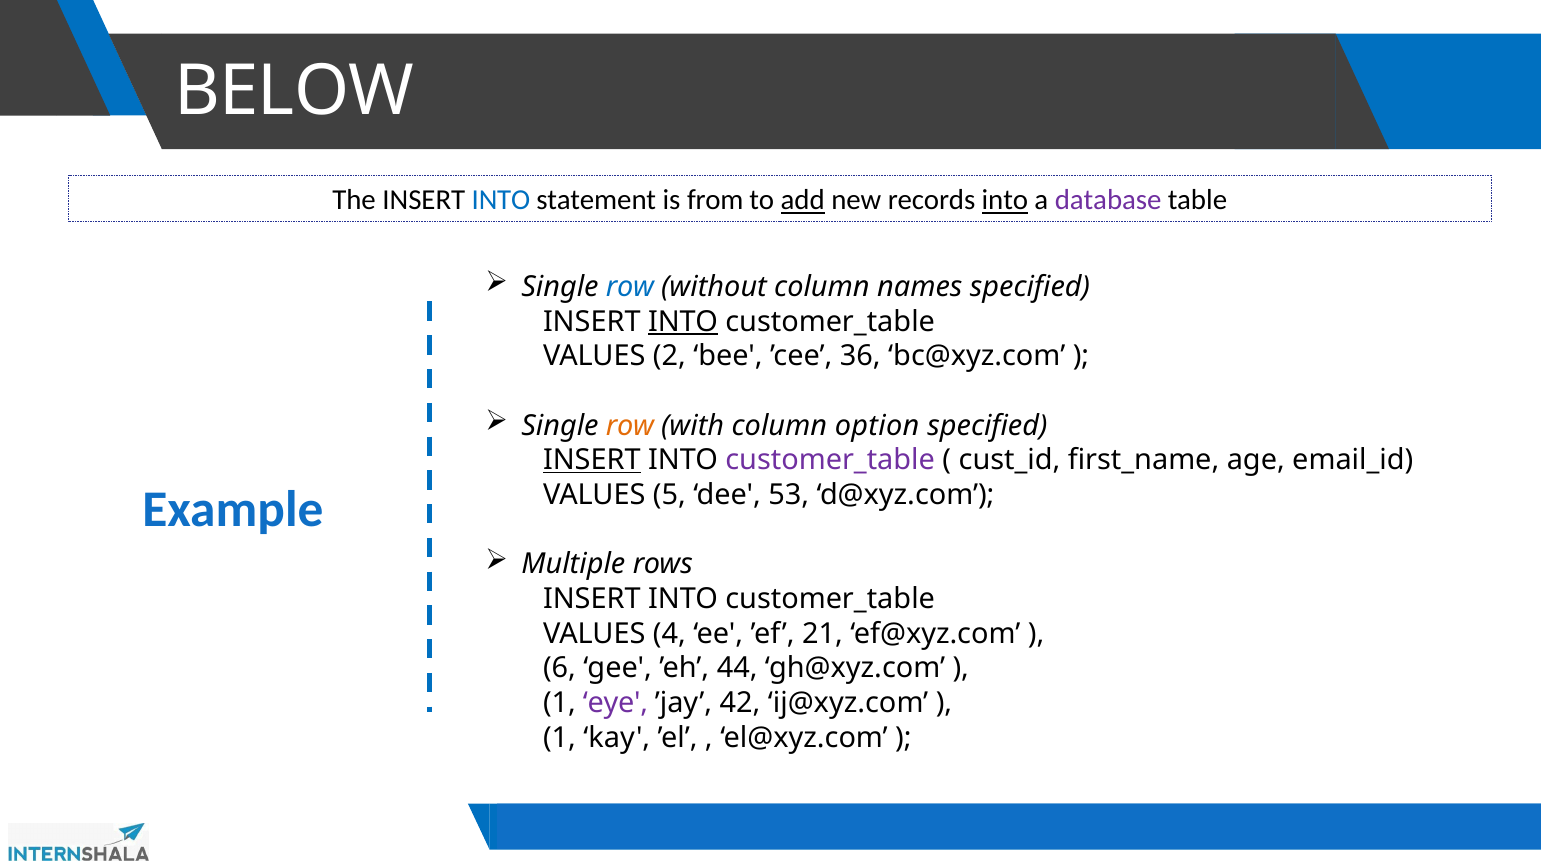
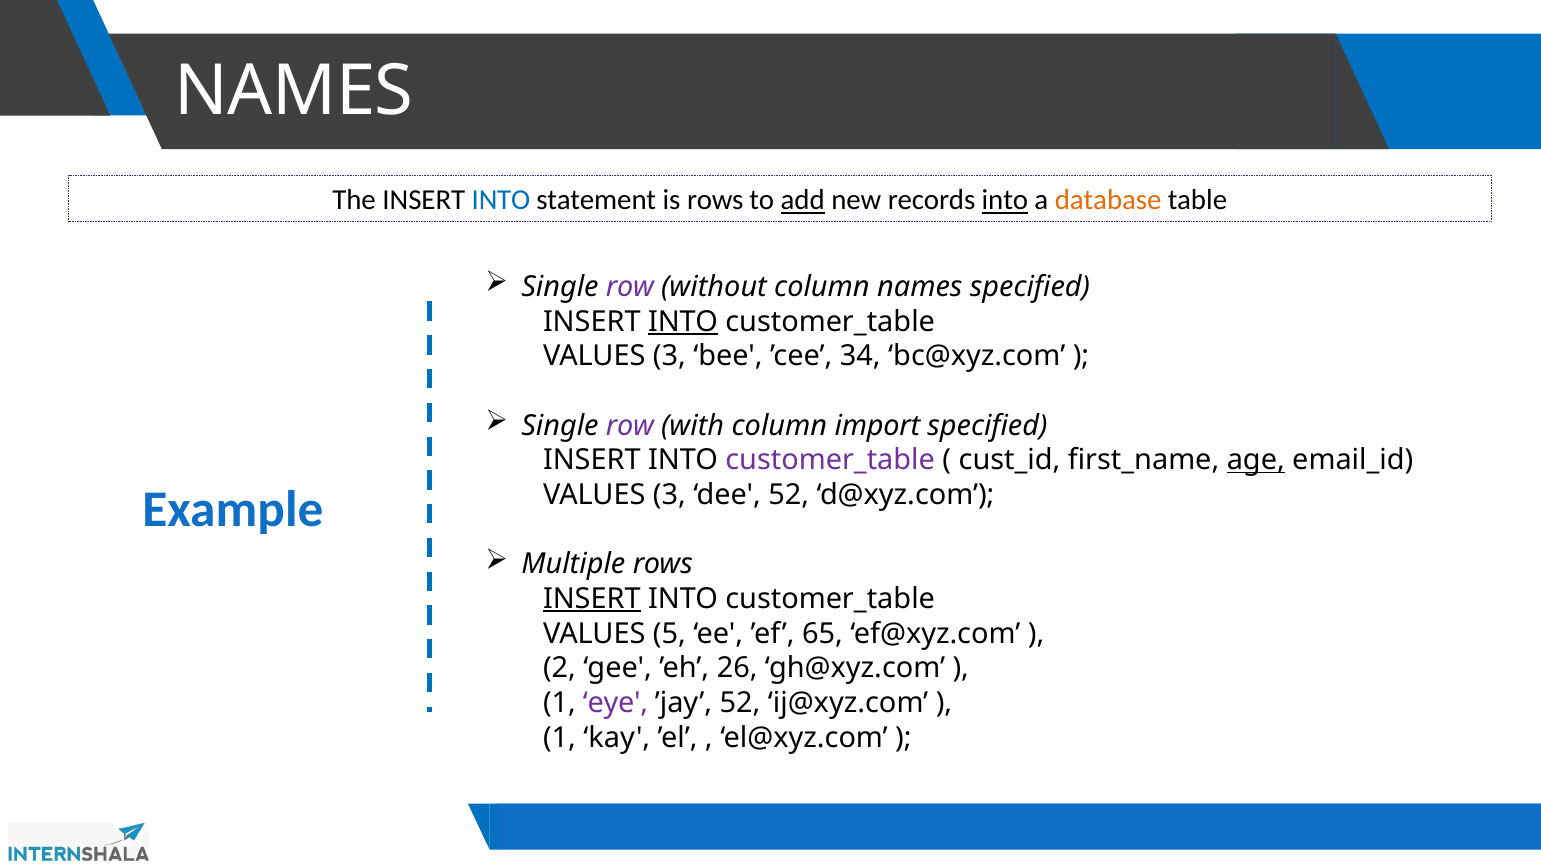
BELOW: BELOW -> NAMES (294, 91)
is from: from -> rows (715, 200)
database colour: purple -> orange (1108, 200)
row colour: blue -> purple (630, 287)
2: 2 -> 3 (669, 356)
36: 36 -> 34 (860, 356)
row colour: orange -> purple (630, 425)
option: option -> import (877, 425)
INSERT underline: present -> none (592, 460)
age underline: none -> present (1256, 460)
5: 5 -> 3 (669, 495)
dee 53: 53 -> 52 (789, 495)
INSERT underline: none -> present (592, 599)
4: 4 -> 5 (669, 633)
21: 21 -> 65 (823, 633)
6: 6 -> 2 (559, 668)
44: 44 -> 26 (737, 668)
’jay 42: 42 -> 52 (740, 703)
